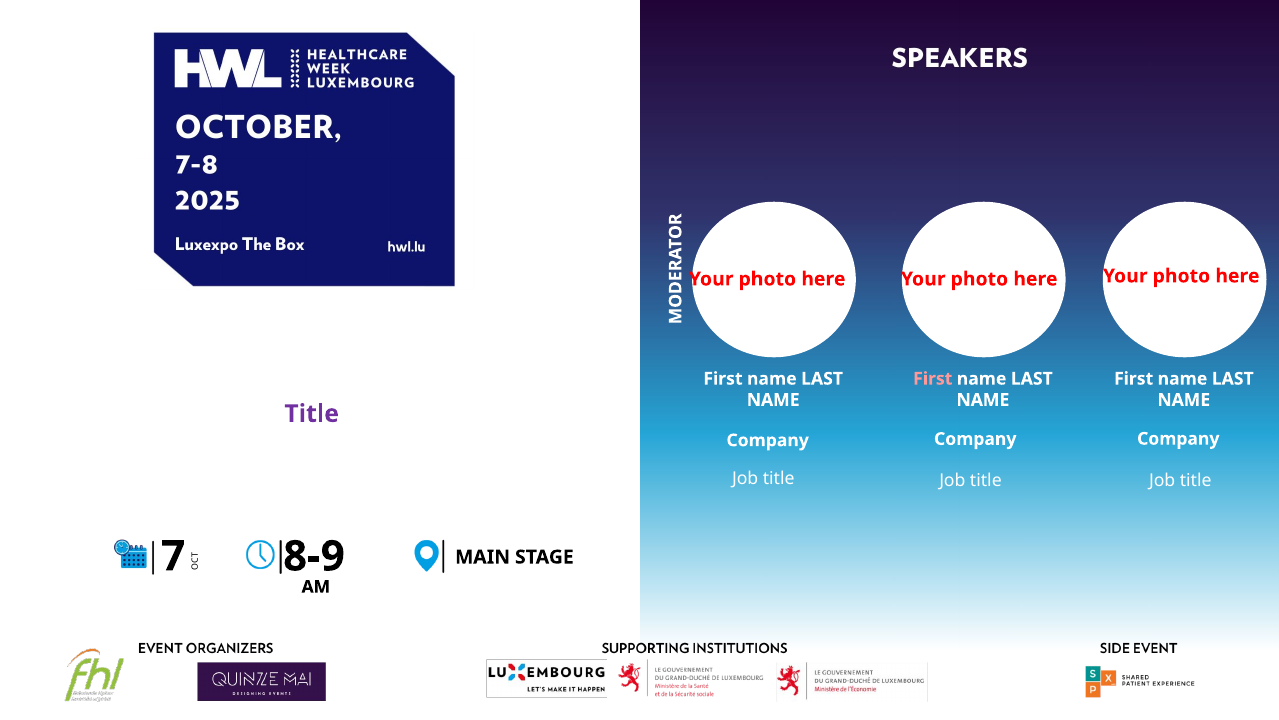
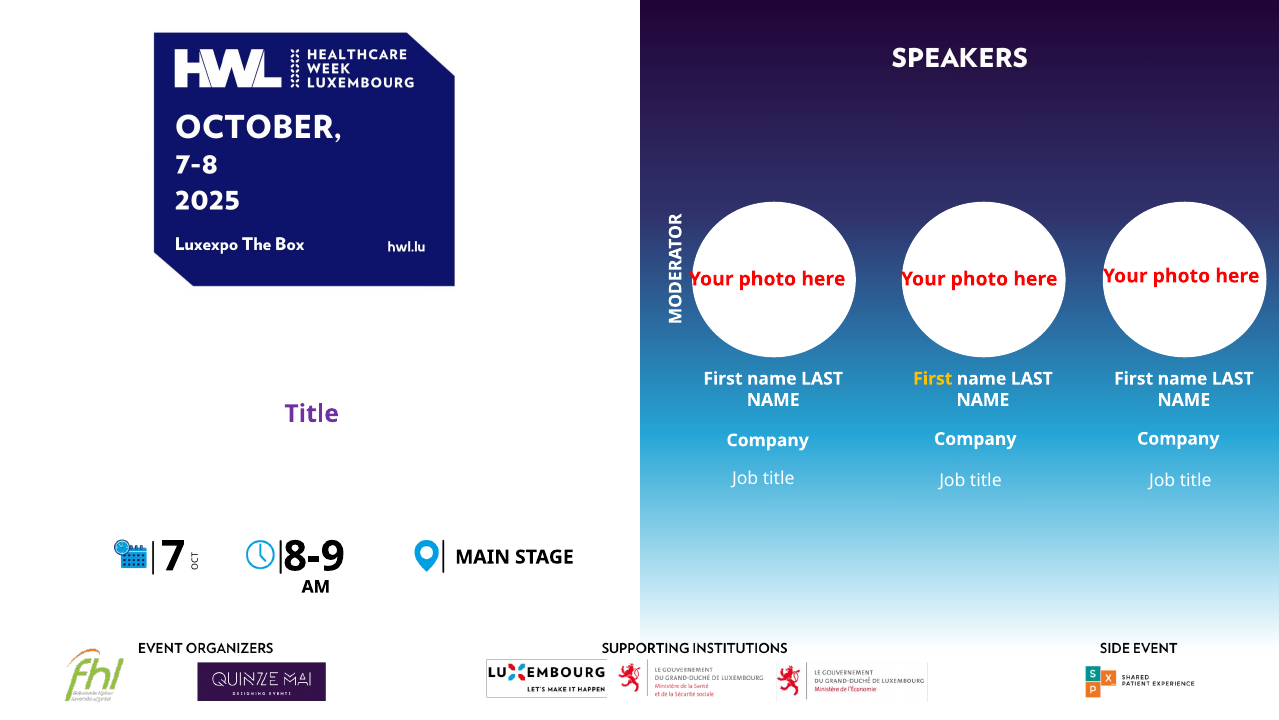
First colour: pink -> yellow (933, 379)
